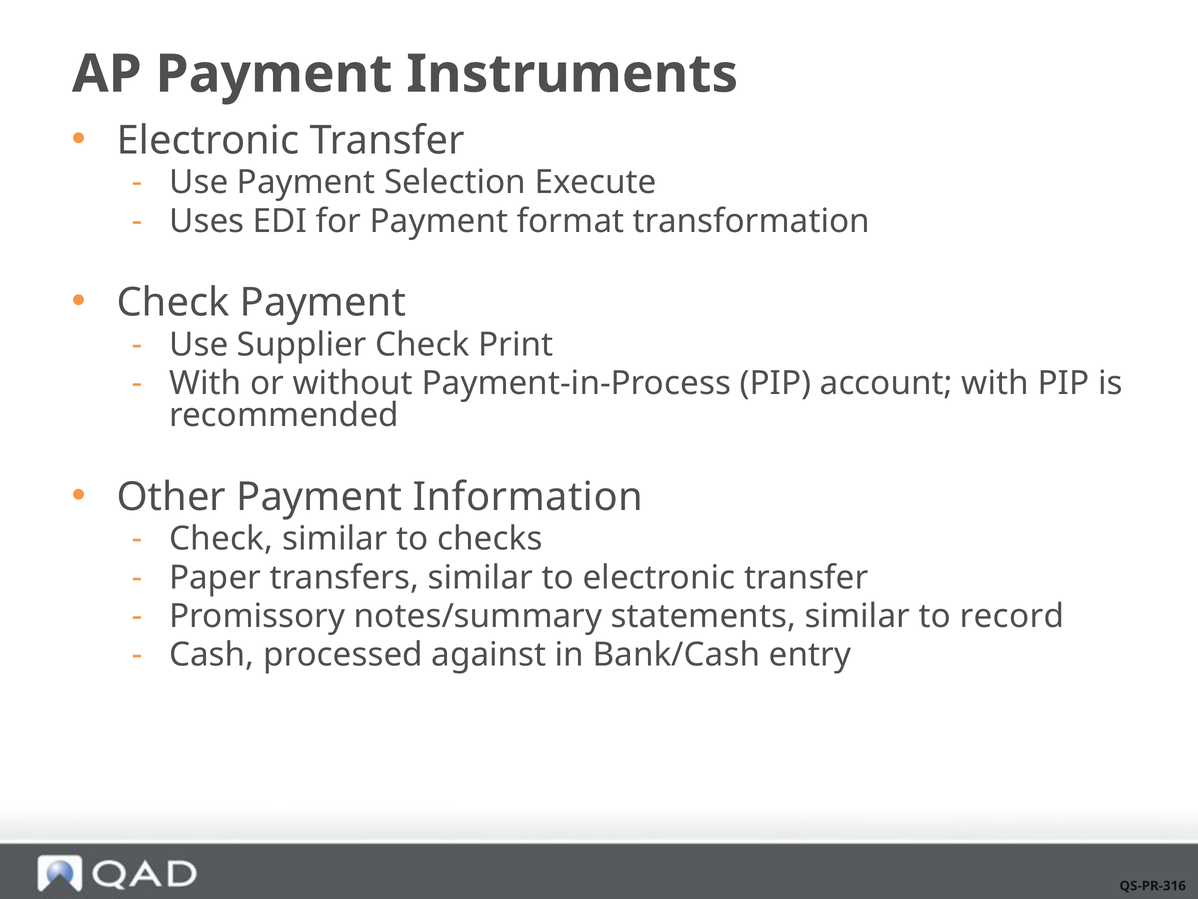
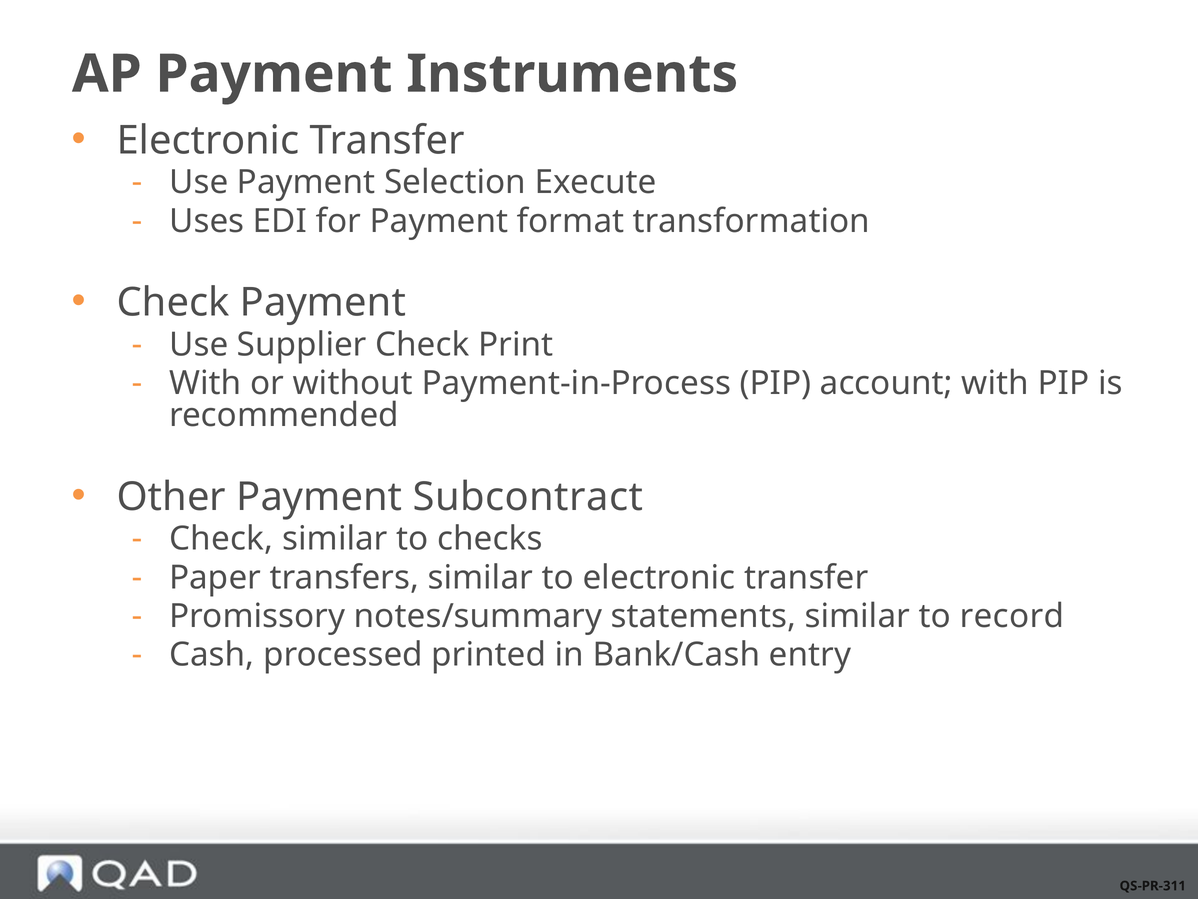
Information: Information -> Subcontract (528, 497)
against: against -> printed (489, 655)
QS-PR-316: QS-PR-316 -> QS-PR-311 (1153, 885)
